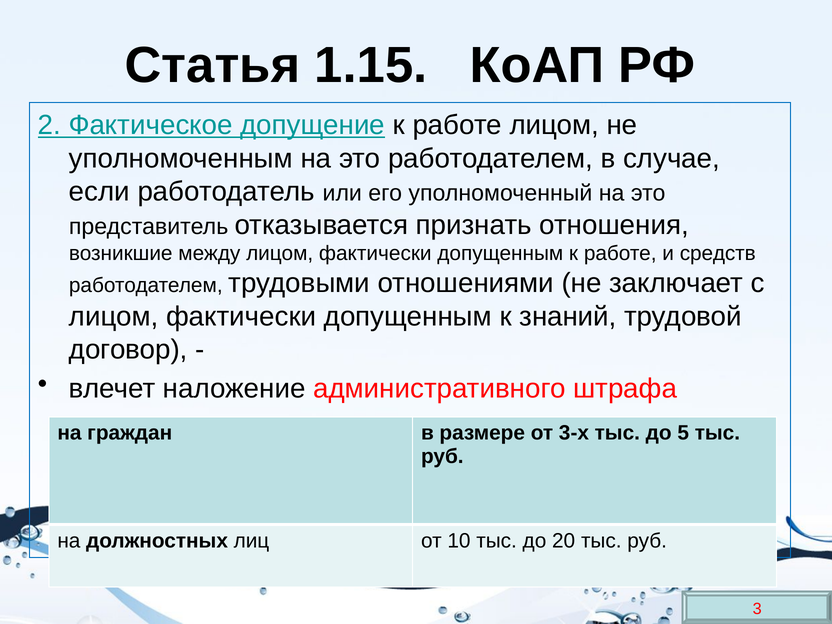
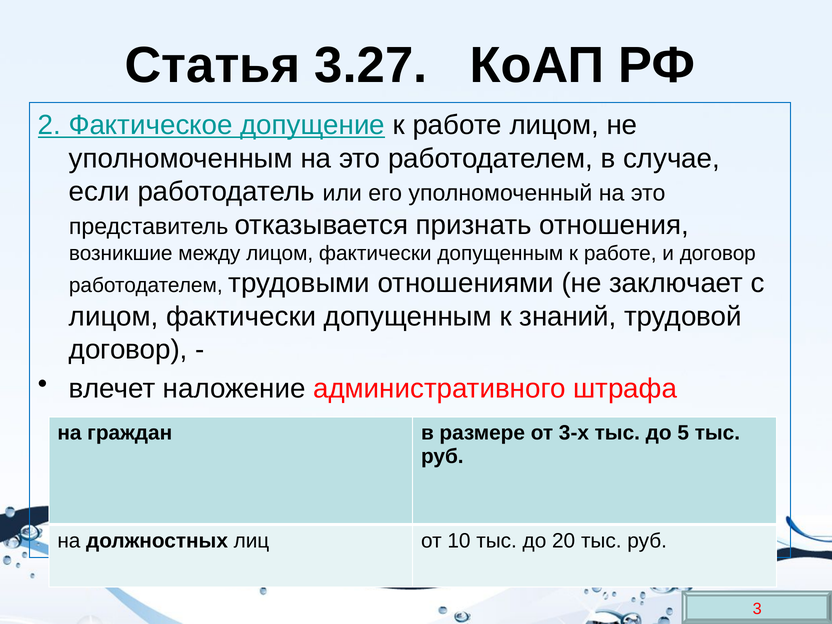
1.15: 1.15 -> 3.27 (371, 65)
и средств: средств -> договор (718, 254)
